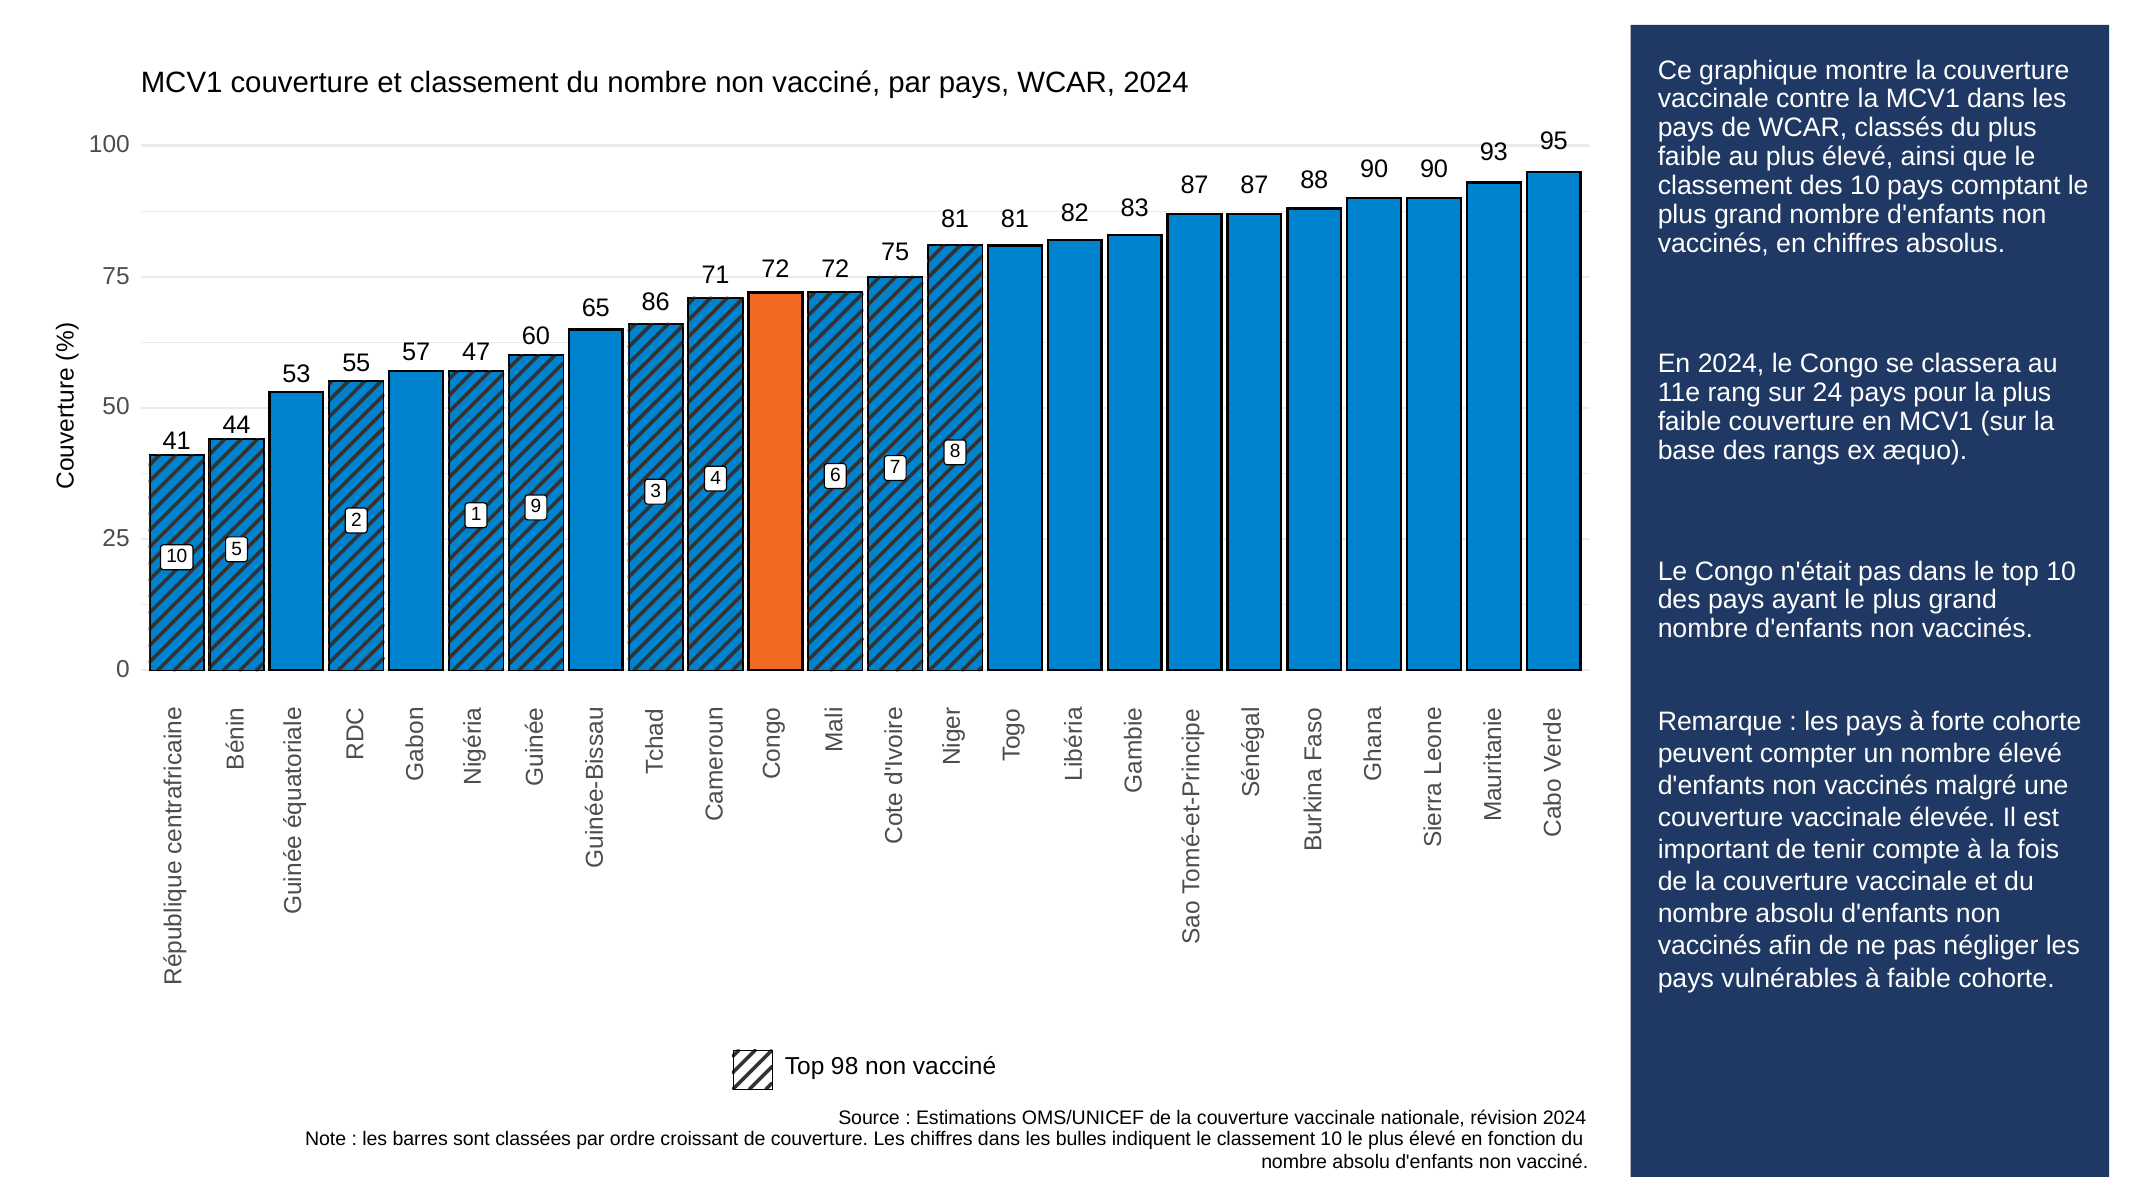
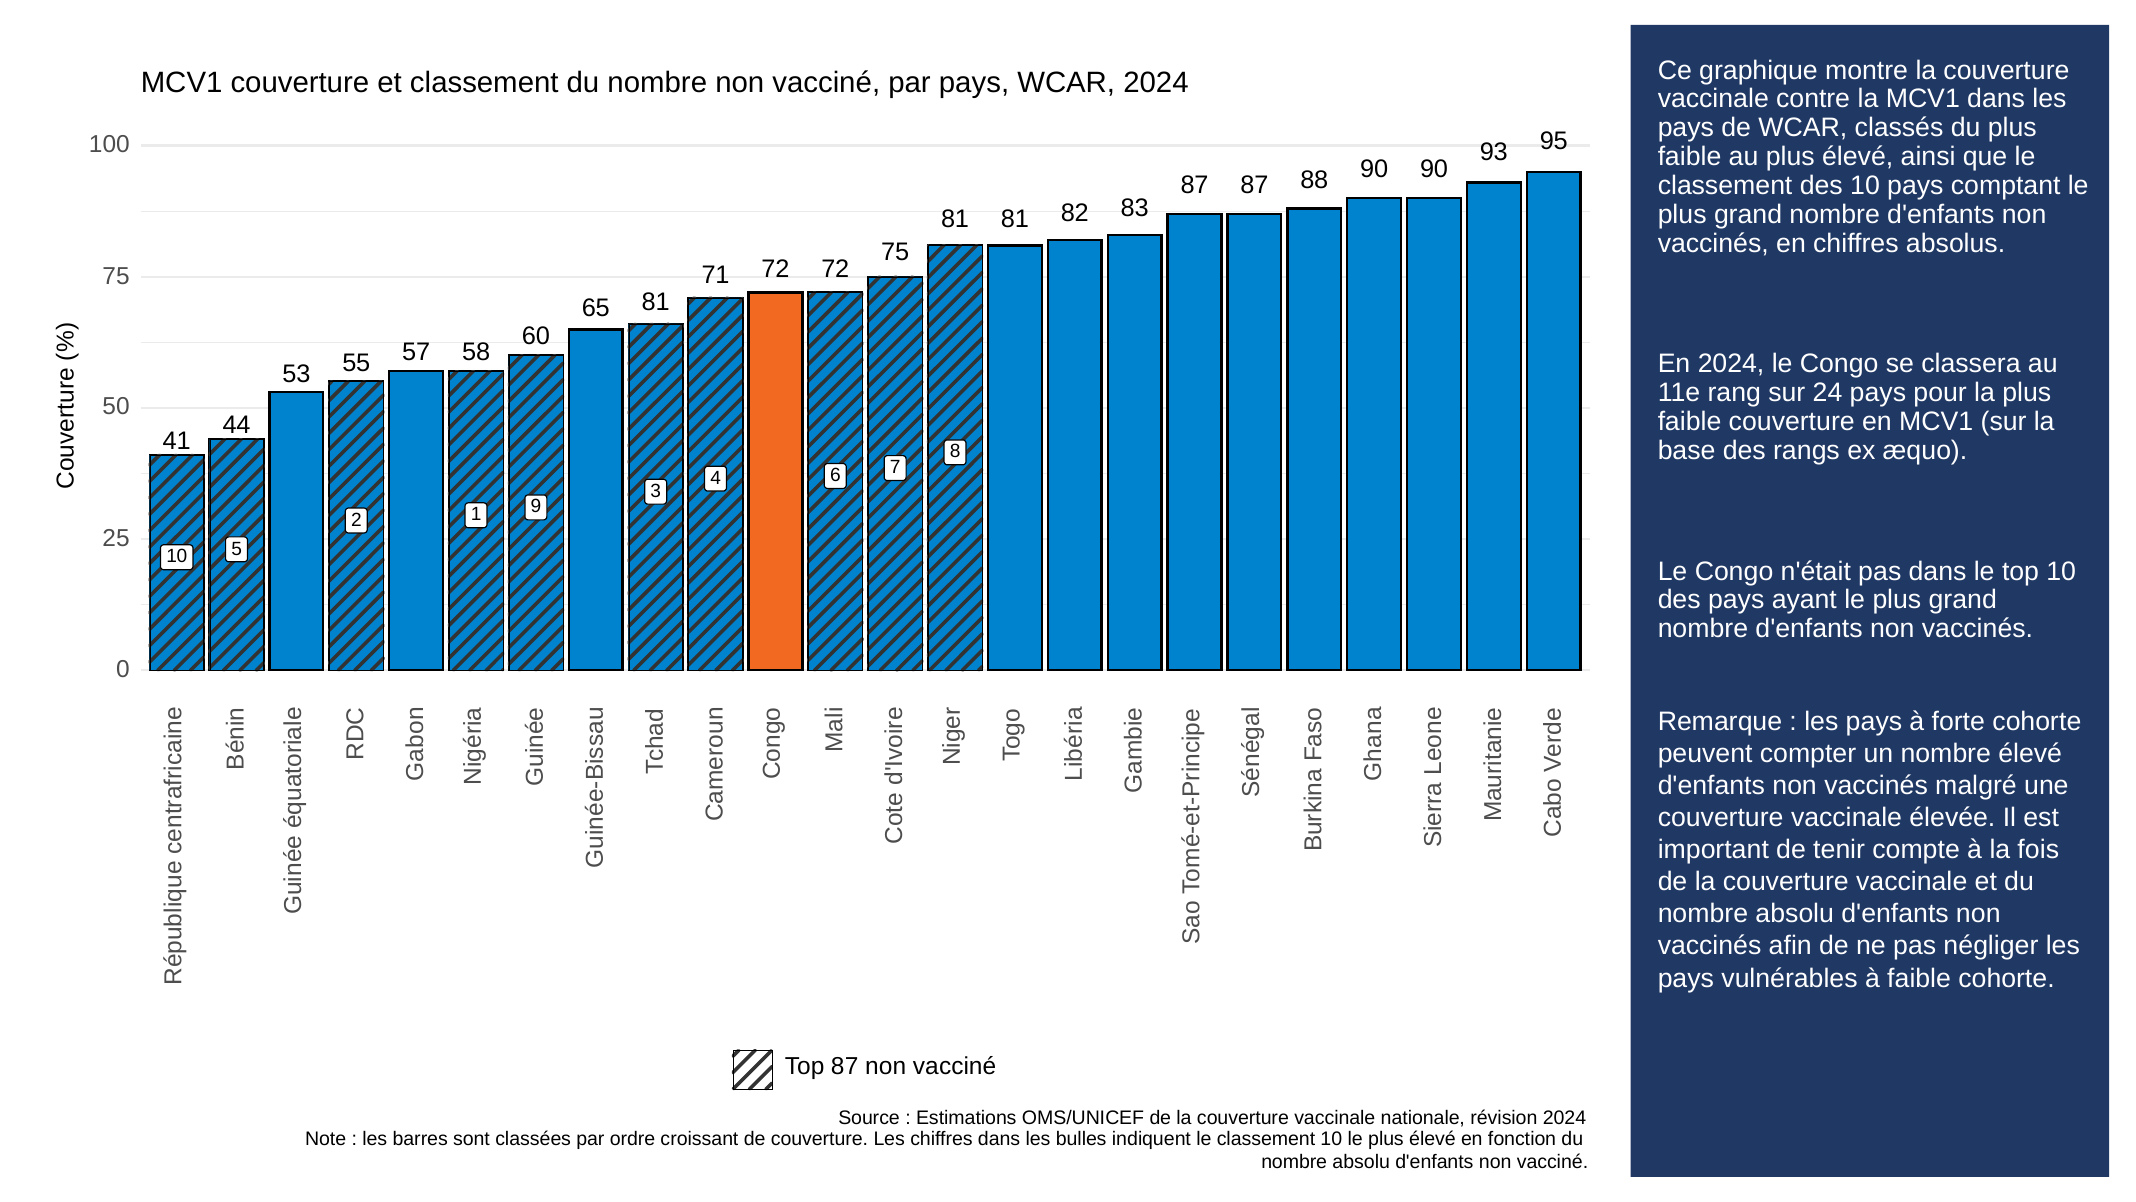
65 86: 86 -> 81 (656, 302)
47: 47 -> 58 (476, 352)
Top 98: 98 -> 87 (845, 1066)
